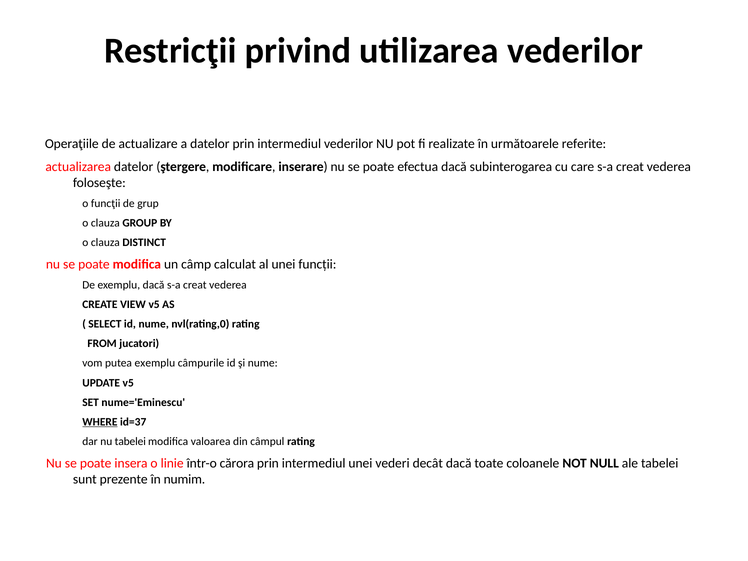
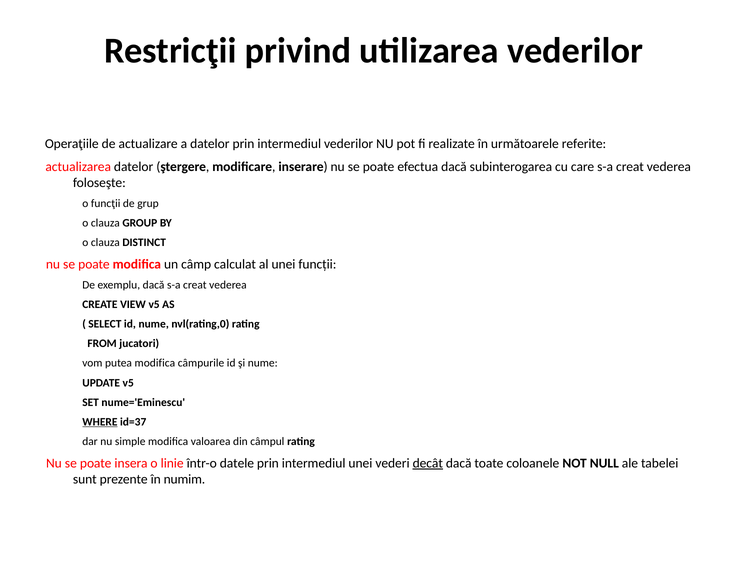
putea exemplu: exemplu -> modifica (155, 363)
nu tabelei: tabelei -> simple (130, 441)
cărora: cărora -> datele (237, 463)
decât underline: none -> present (428, 463)
